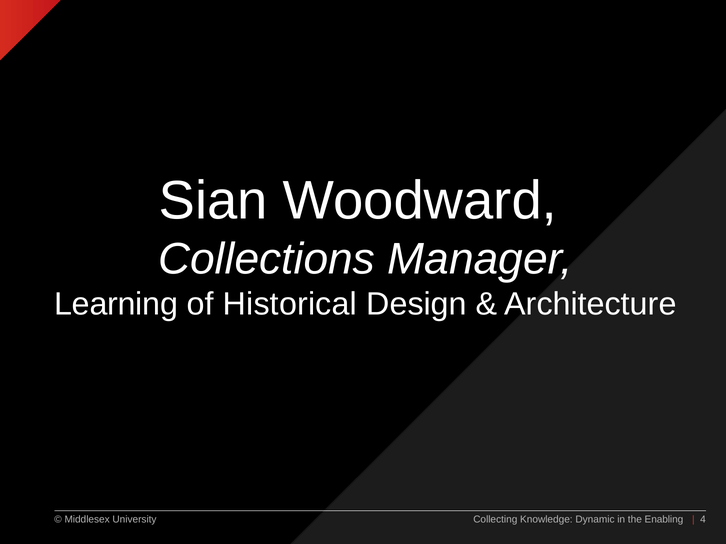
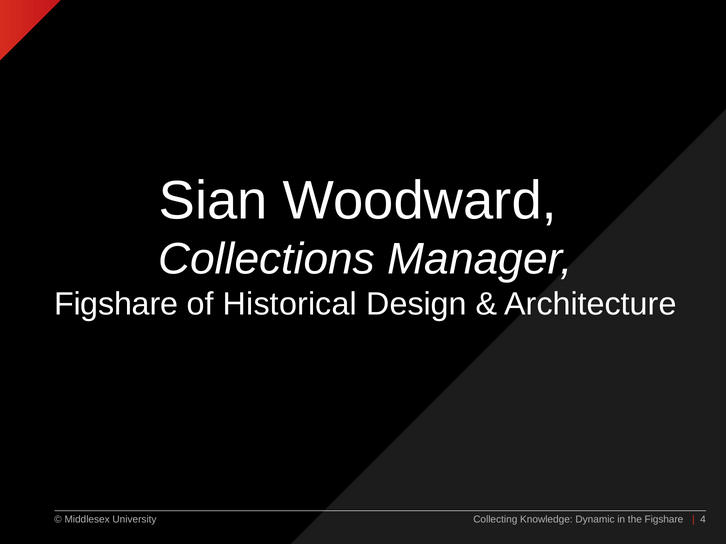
Learning: Learning -> Figshare (116, 305)
the Enabling: Enabling -> Figshare (664, 520)
